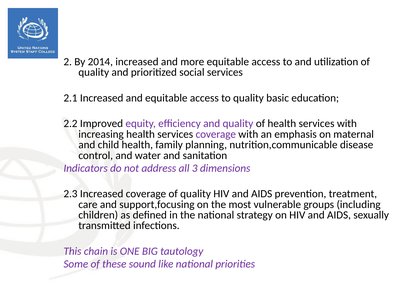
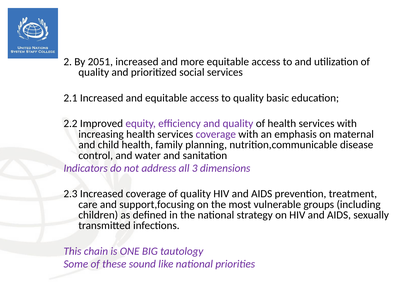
2014: 2014 -> 2051 (100, 62)
